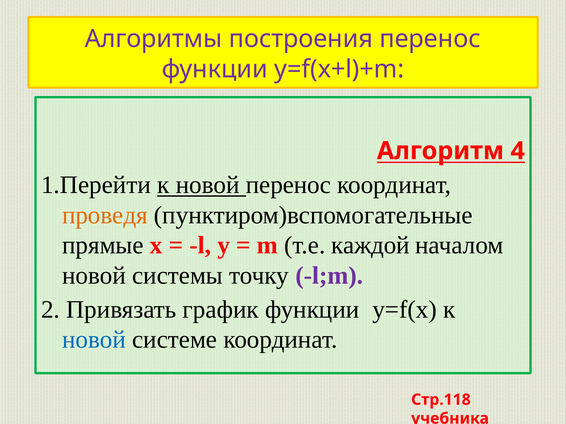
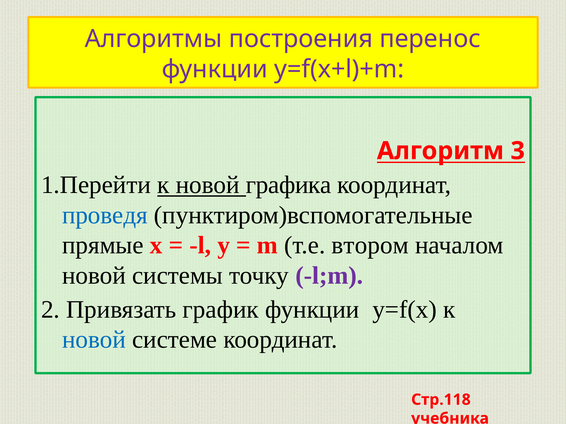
4: 4 -> 3 (518, 151)
новой перенос: перенос -> графика (289, 185)
проведя colour: orange -> blue (105, 215)
каждой: каждой -> втором (370, 246)
